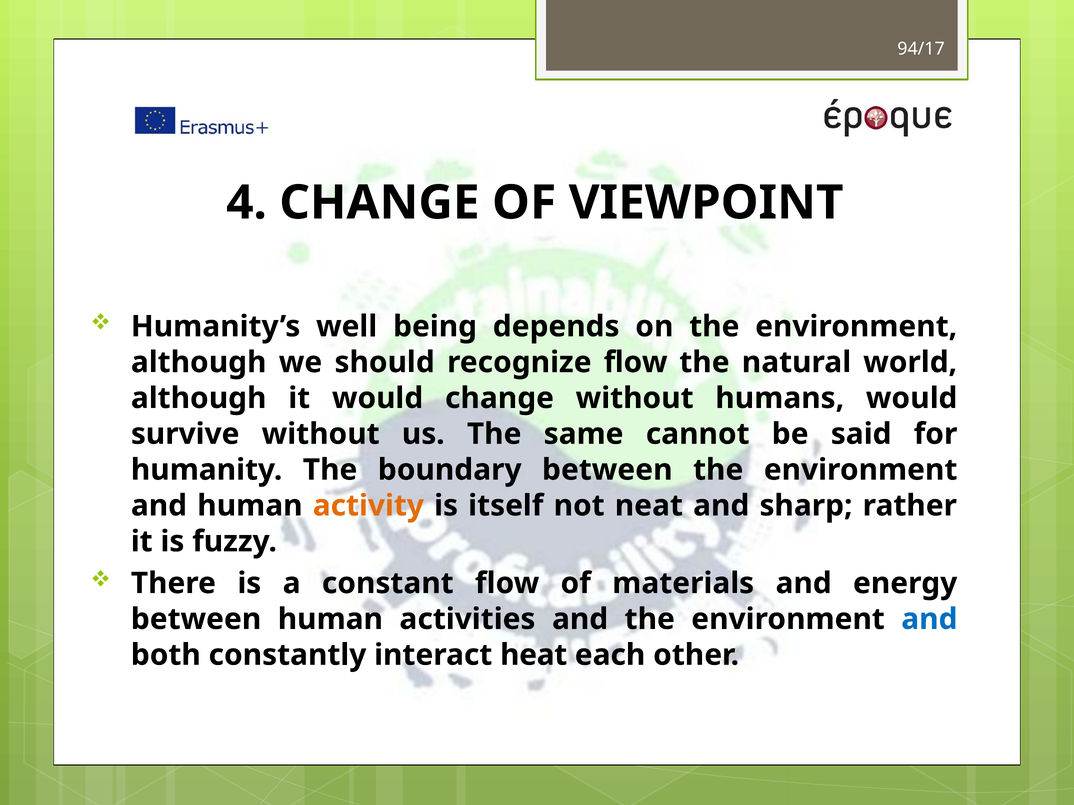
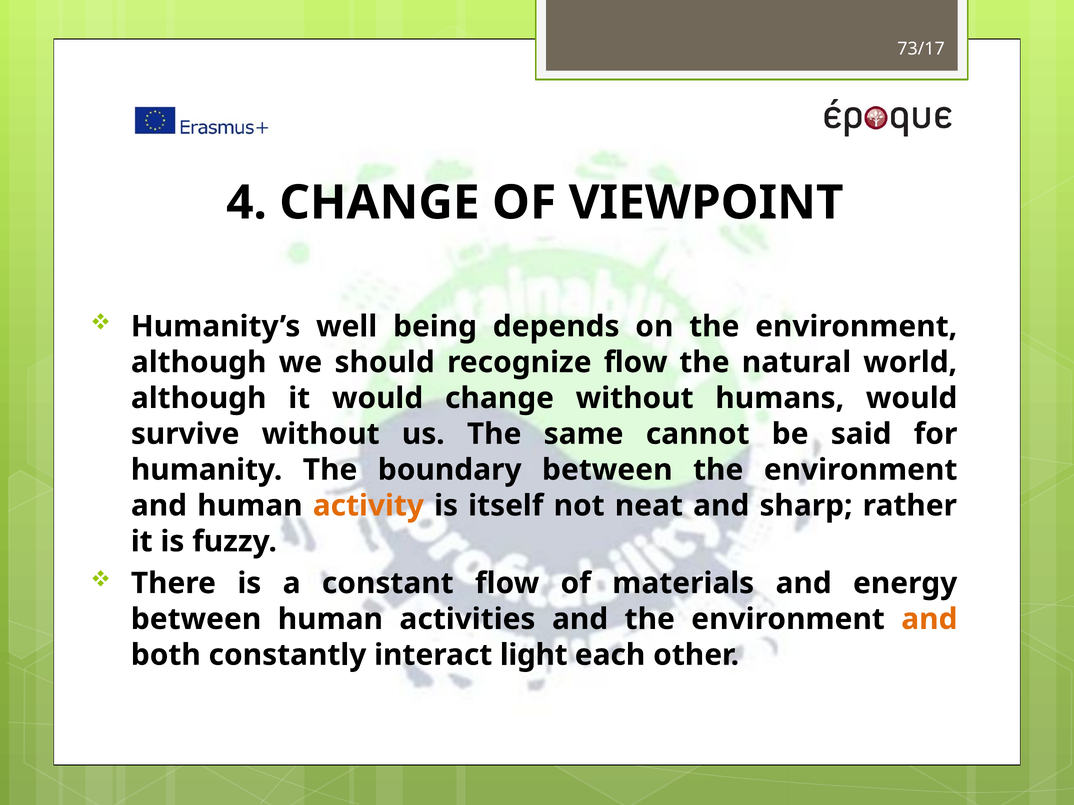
94/17: 94/17 -> 73/17 (921, 49)
and colour: blue -> orange (929, 619)
heat: heat -> light (534, 655)
